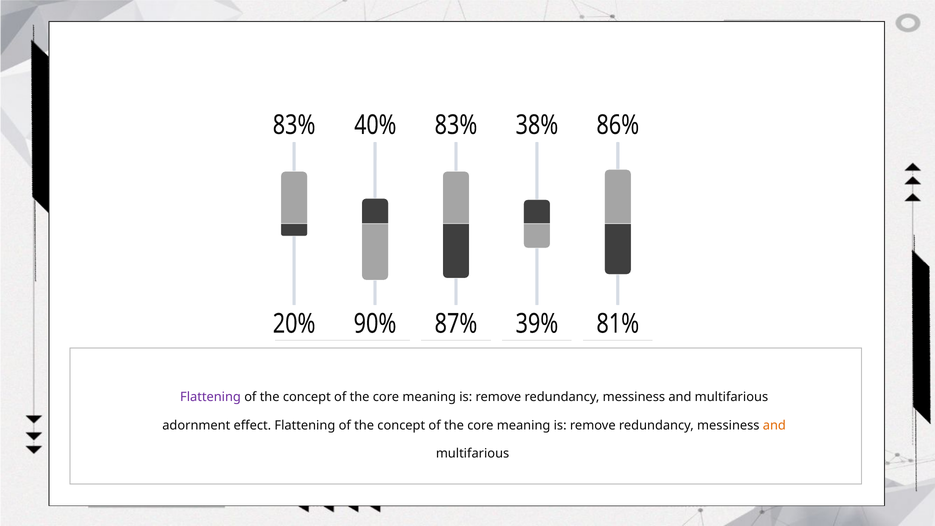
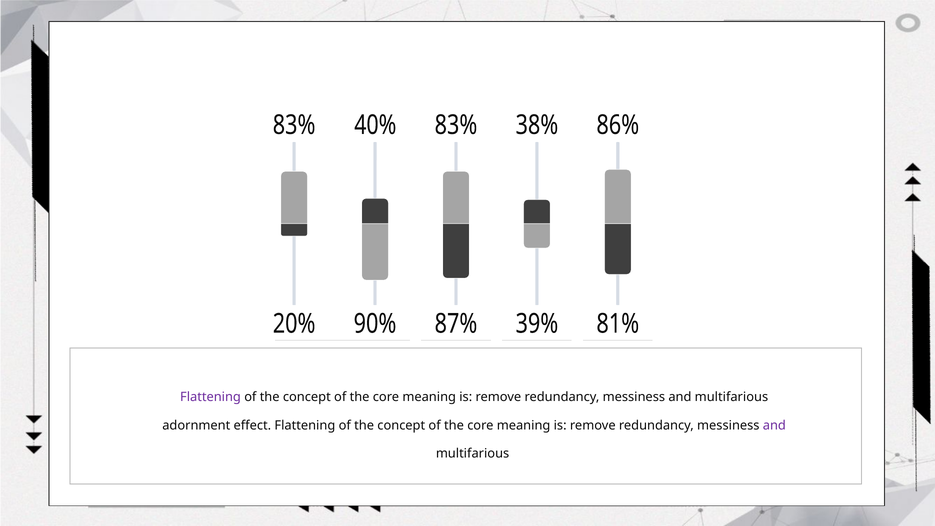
and colour: orange -> purple (774, 425)
